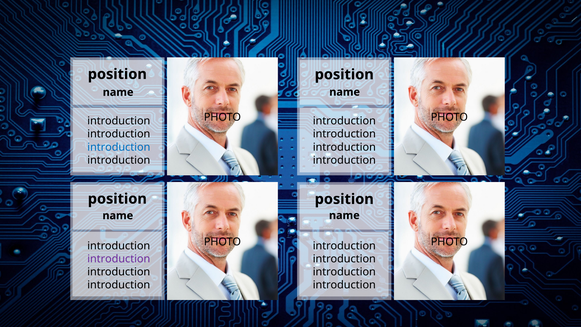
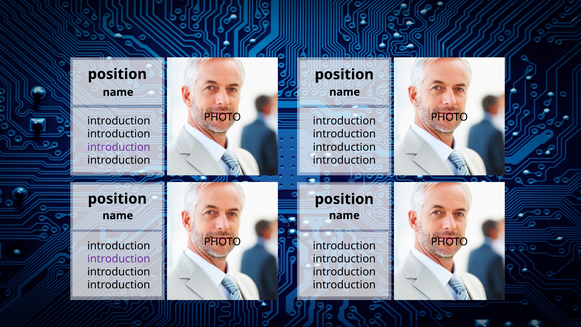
introduction colour: blue -> purple (119, 147)
